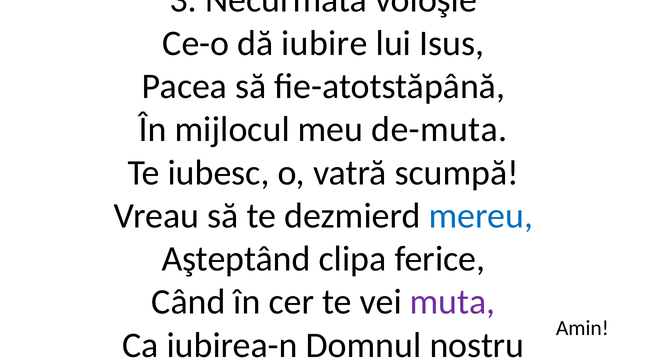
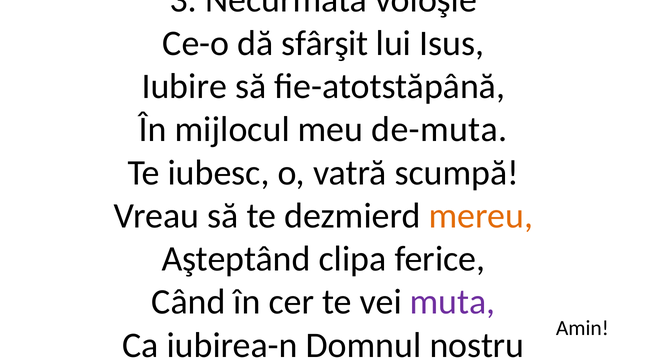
dă iubire: iubire -> sfârşit (325, 43)
Pacea: Pacea -> Iubire (184, 86)
mereu colour: blue -> orange (481, 216)
